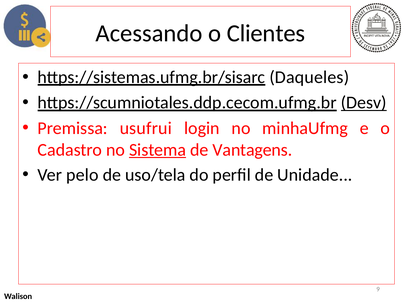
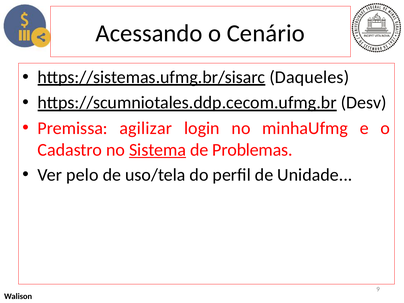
Clientes: Clientes -> Cenário (266, 33)
Desv underline: present -> none (364, 103)
usufrui: usufrui -> agilizar (146, 128)
Vantagens: Vantagens -> Problemas (252, 150)
